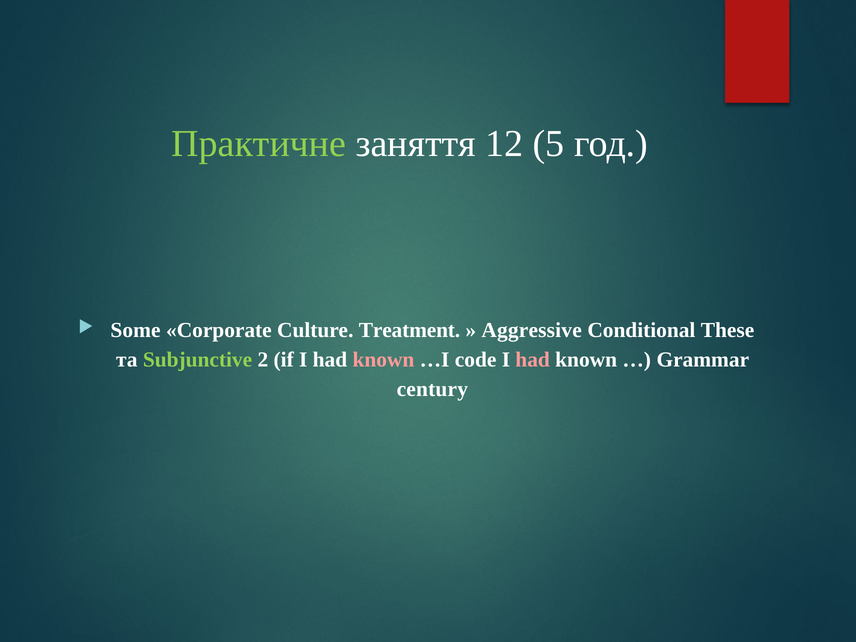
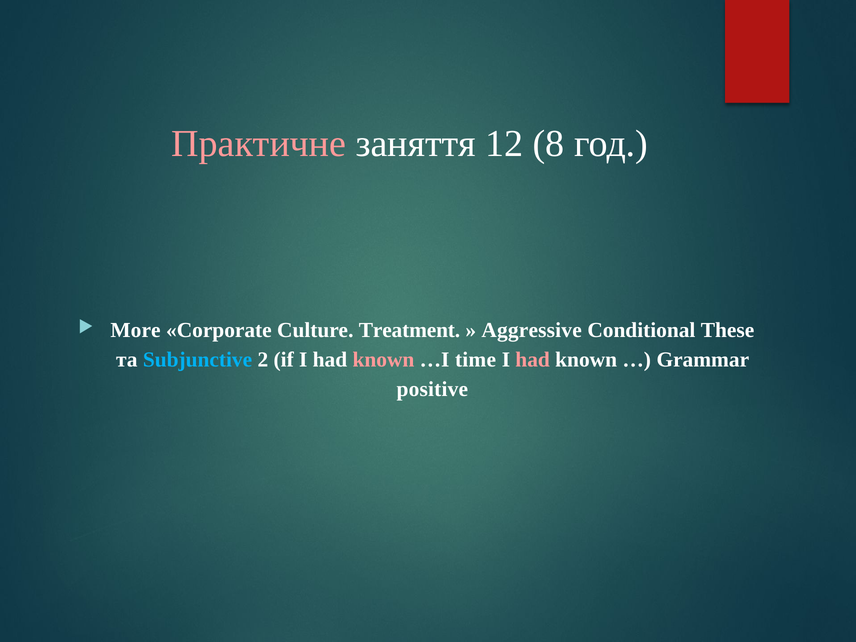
Практичне colour: light green -> pink (259, 144)
5: 5 -> 8 (549, 144)
Some: Some -> More (136, 330)
Subjunctive colour: light green -> light blue (198, 360)
code: code -> time (476, 360)
century: century -> positive (432, 389)
